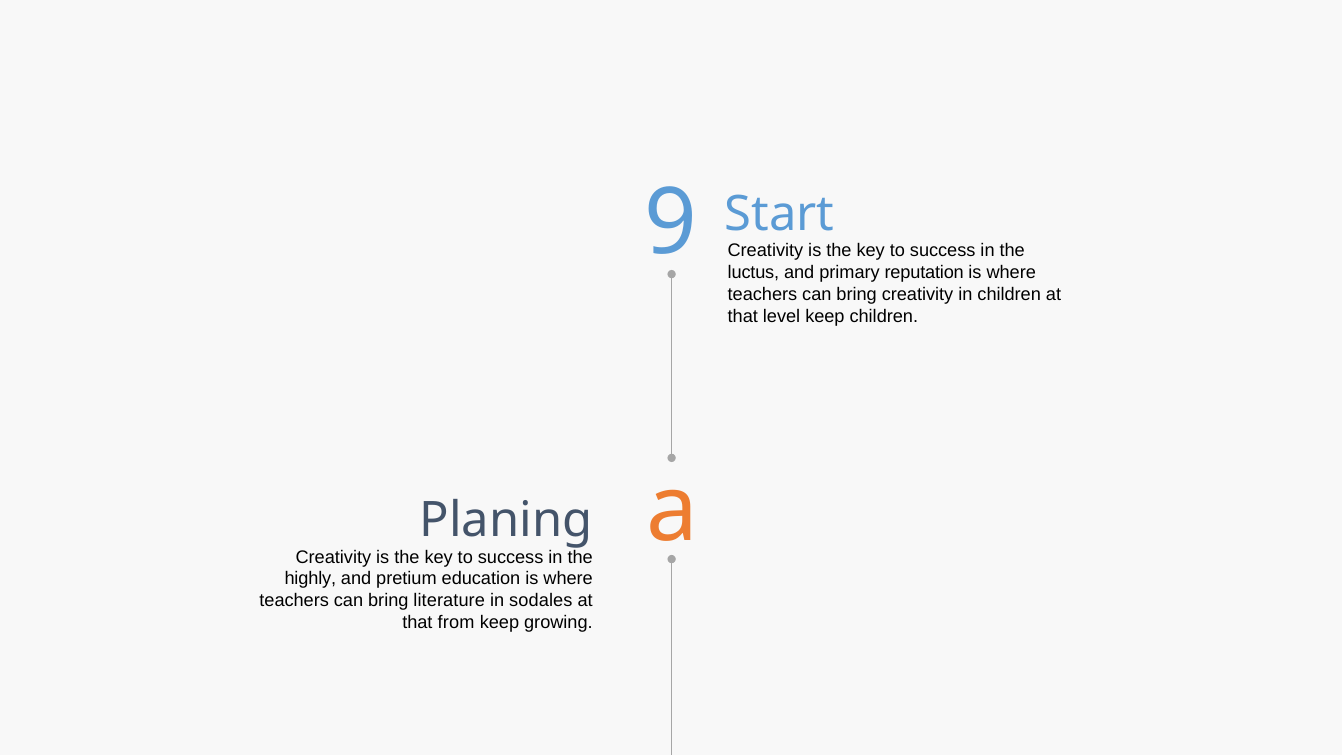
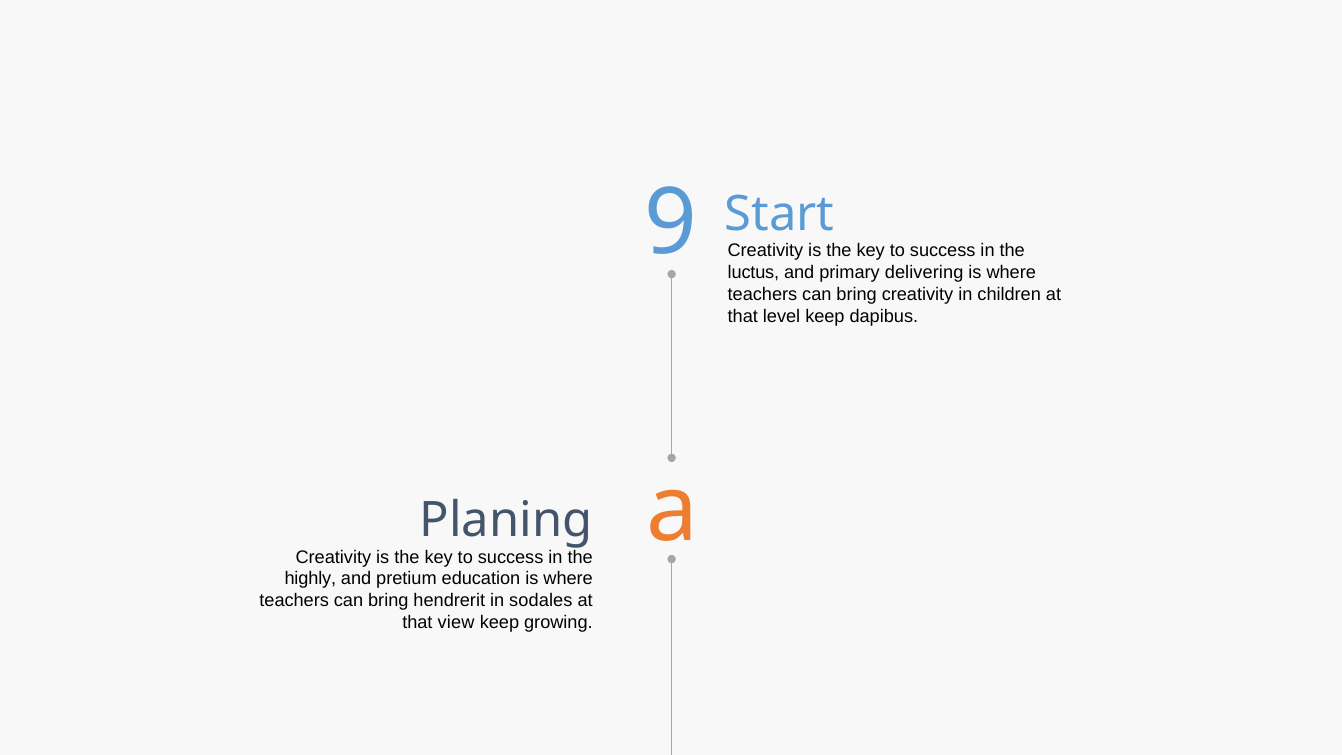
reputation: reputation -> delivering (924, 272)
keep children: children -> dapibus (884, 316)
literature: literature -> hendrerit (449, 601)
from: from -> view (456, 623)
